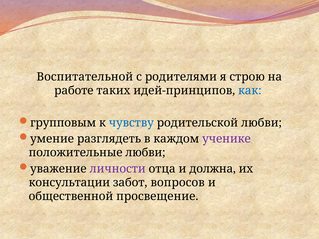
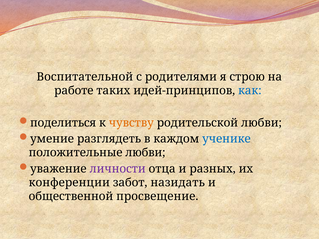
групповым: групповым -> поделиться (63, 123)
чувству colour: blue -> orange (131, 123)
ученике colour: purple -> blue (226, 139)
должна: должна -> разных (213, 169)
консультации: консультации -> конференции (69, 183)
вопросов: вопросов -> назидать (178, 183)
